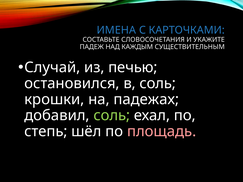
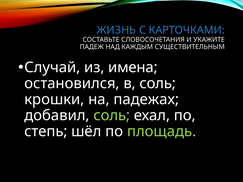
ИМЕНА: ИМЕНА -> ЖИЗНЬ (116, 30)
печью: печью -> имена (133, 67)
площадь colour: pink -> light green (162, 132)
